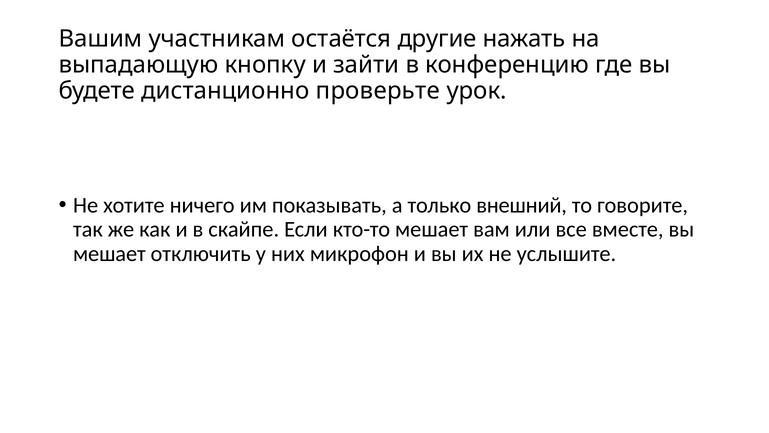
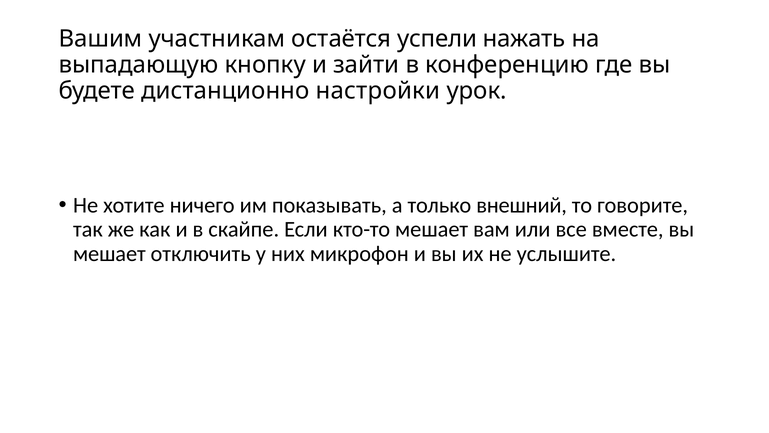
другие: другие -> успели (437, 39)
проверьте: проверьте -> настройки (378, 91)
